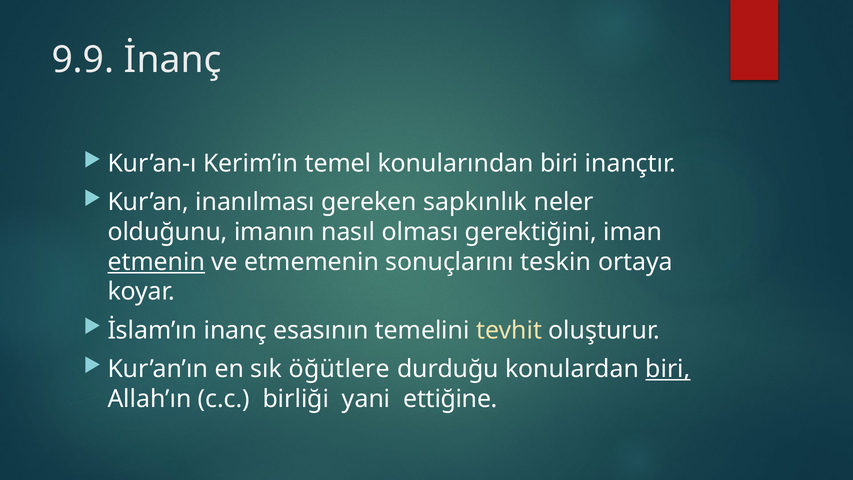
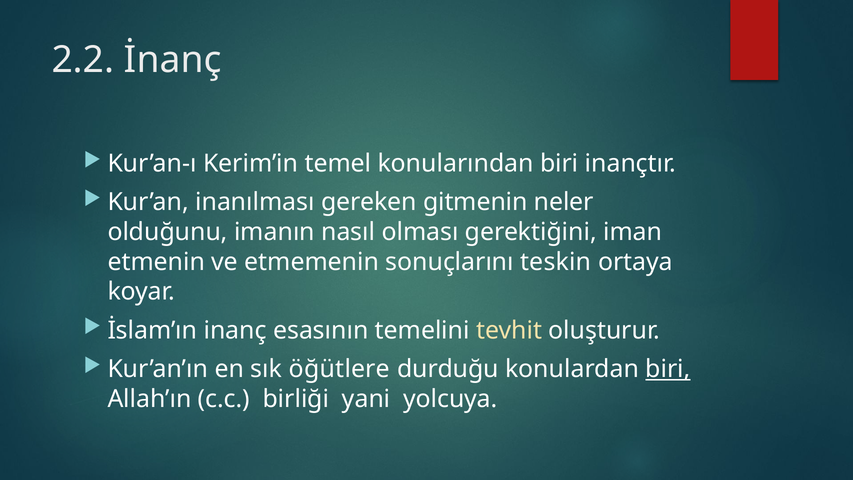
9.9: 9.9 -> 2.2 (83, 60)
sapkınlık: sapkınlık -> gitmenin (475, 202)
etmenin underline: present -> none (156, 262)
ettiğine: ettiğine -> yolcuya (450, 399)
